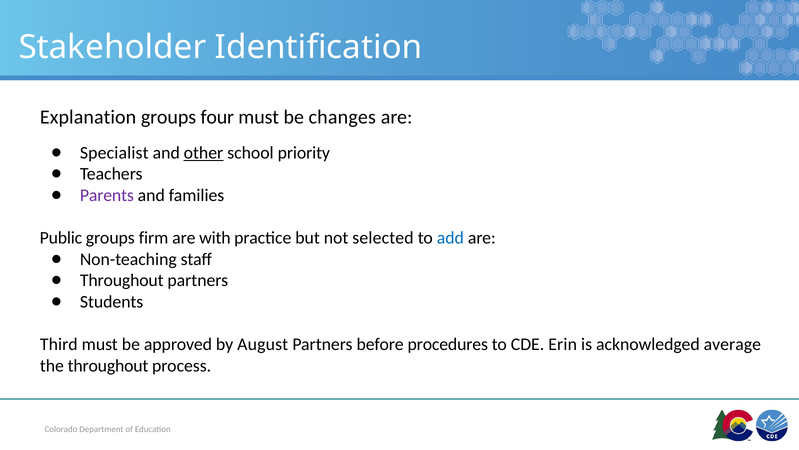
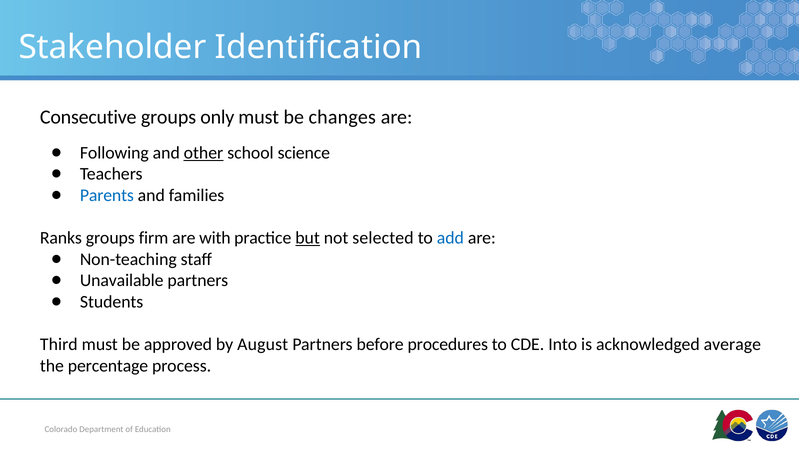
Explanation: Explanation -> Consecutive (88, 117)
four: four -> only (217, 117)
Specialist: Specialist -> Following (114, 153)
priority: priority -> science (304, 153)
Parents colour: purple -> blue (107, 195)
Public: Public -> Ranks (61, 238)
but underline: none -> present (308, 238)
Throughout: Throughout -> Unavailable (122, 280)
Erin: Erin -> Into (563, 344)
the throughout: throughout -> percentage (108, 365)
